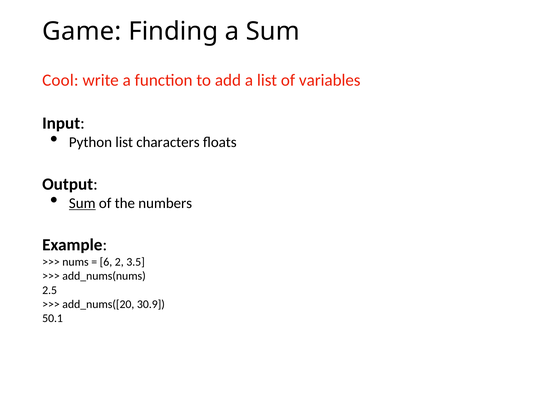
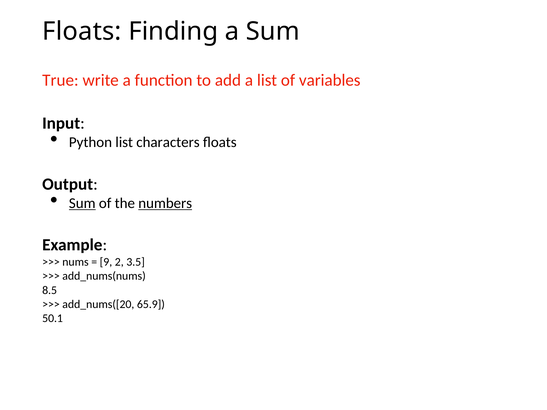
Game: Game -> Floats (82, 31)
Cool: Cool -> True (60, 80)
numbers underline: none -> present (165, 203)
6: 6 -> 9 (106, 262)
2.5: 2.5 -> 8.5 (50, 290)
30.9: 30.9 -> 65.9 (151, 304)
